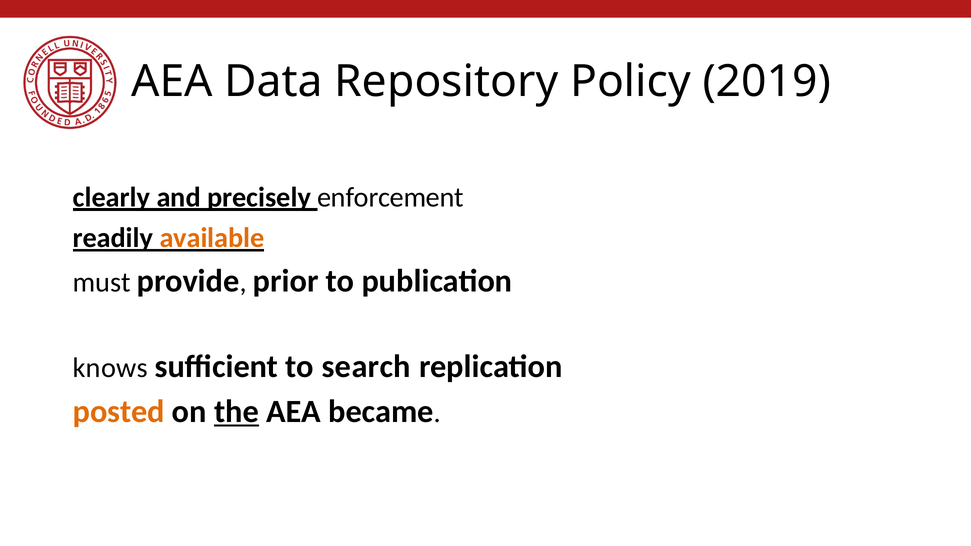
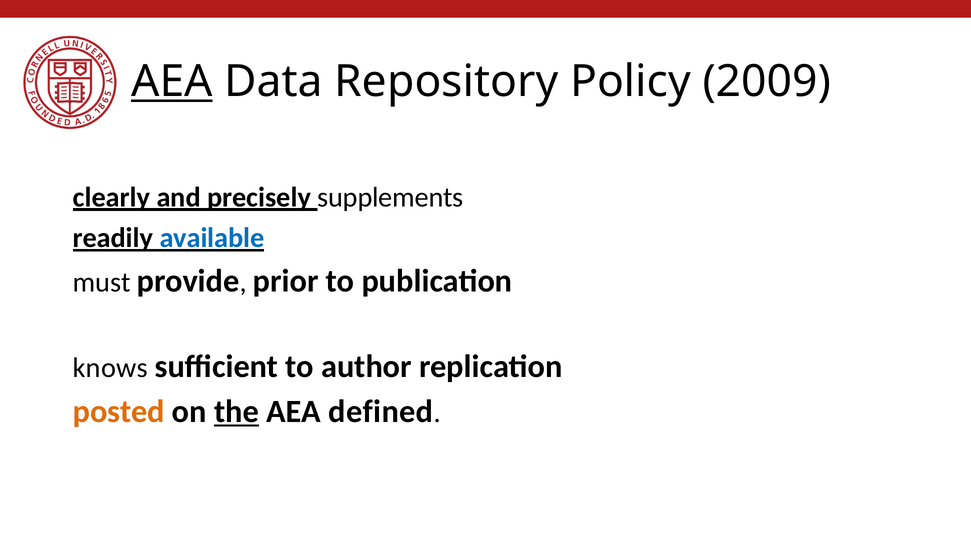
AEA underline: none -> present (172, 82)
2019: 2019 -> 2009 (767, 82)
enforcement: enforcement -> supplements (390, 197)
available colour: orange -> blue (212, 238)
search: search -> author (366, 367)
became: became -> defined (381, 412)
